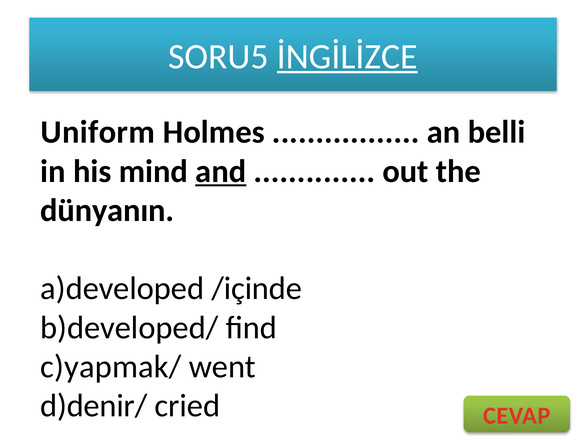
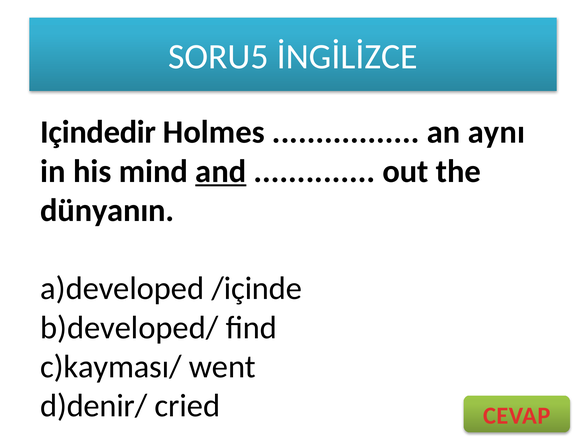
İNGİLİZCE underline: present -> none (347, 57)
Uniform: Uniform -> Içindedir (98, 132)
belli: belli -> aynı (496, 132)
c)yapmak/: c)yapmak/ -> c)kayması/ (111, 366)
